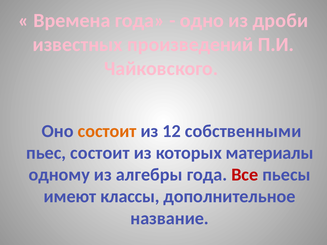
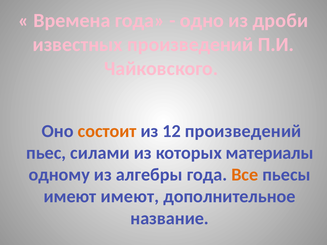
12 собственными: собственными -> произведений (243, 131)
пьес состоит: состоит -> силами (100, 153)
Все colour: red -> orange (245, 175)
имеют классы: классы -> имеют (130, 197)
